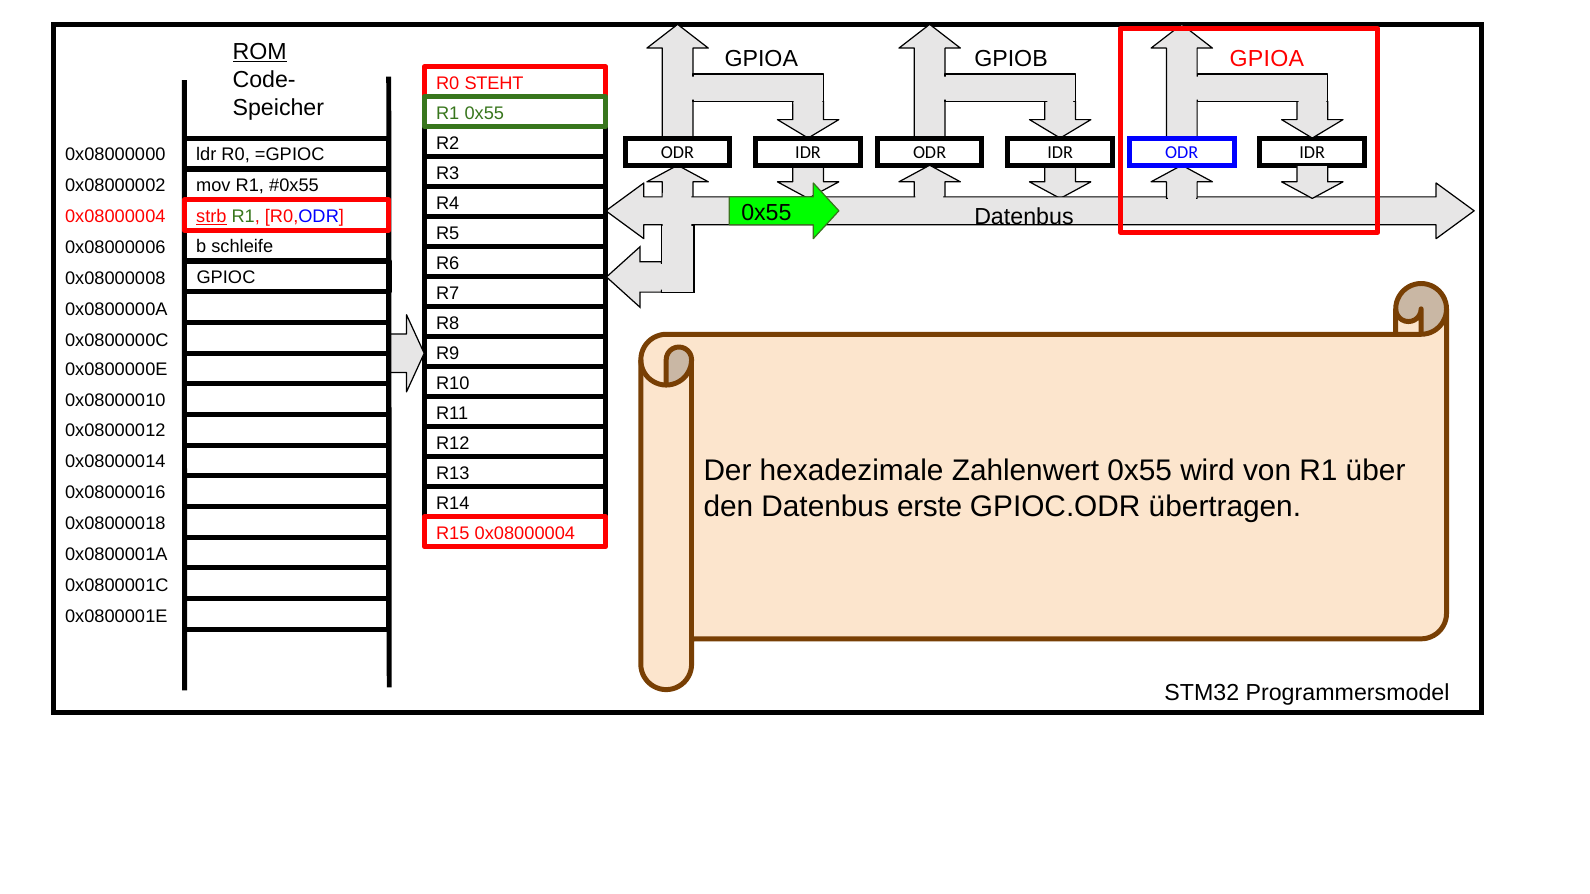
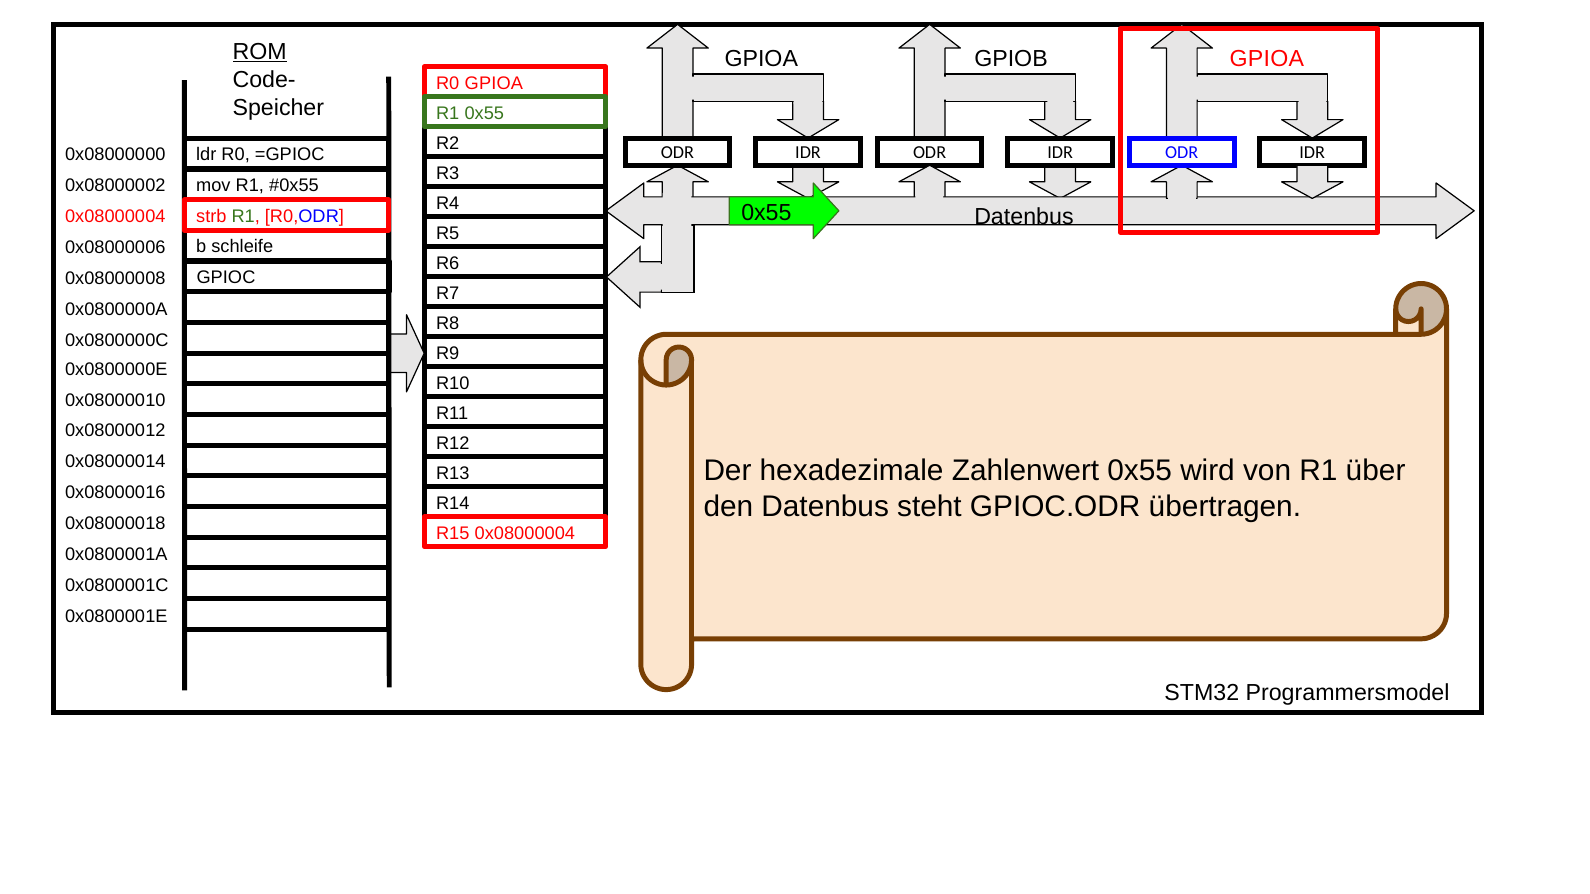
R0 STEHT: STEHT -> GPIOA (494, 83)
strb underline: present -> none (211, 216)
erste: erste -> steht (929, 507)
